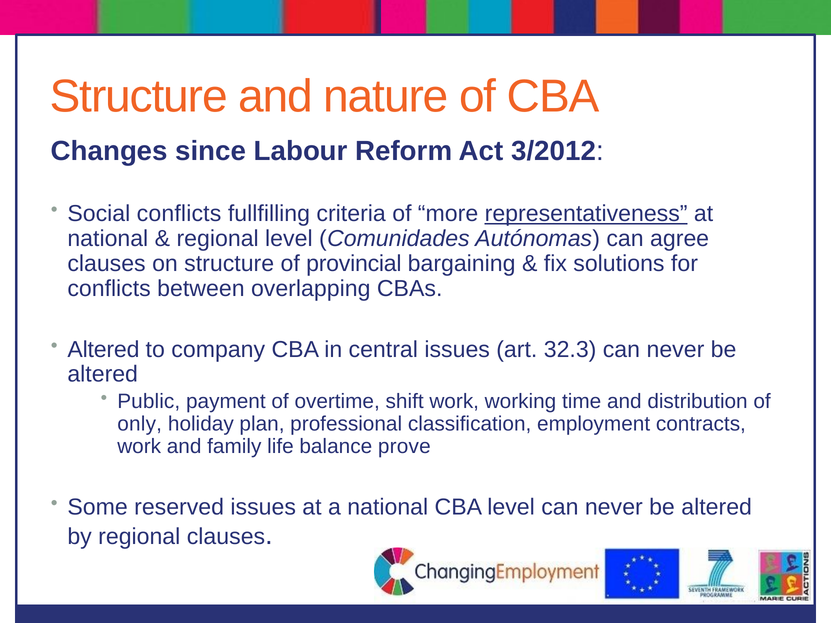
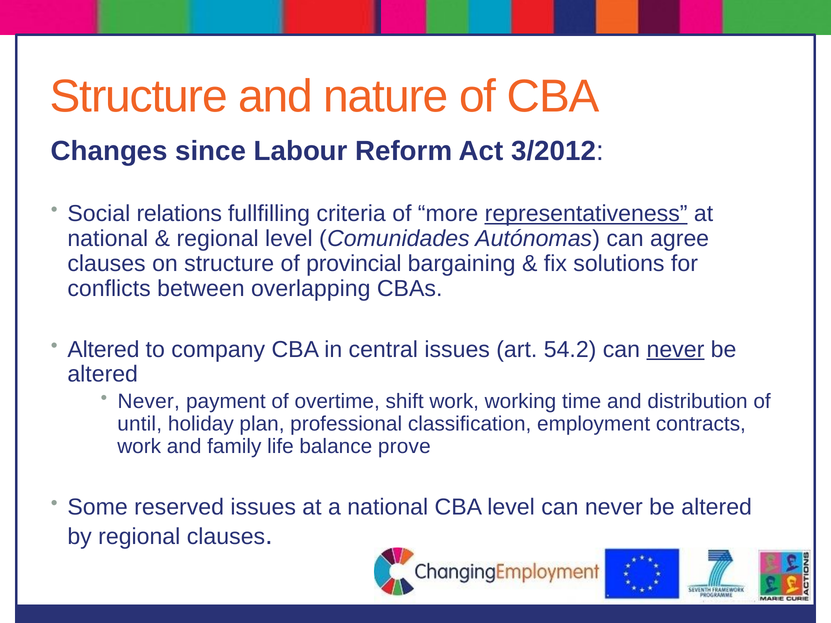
Social conflicts: conflicts -> relations (179, 214)
32.3: 32.3 -> 54.2 (570, 350)
never underline: none -> present (675, 350)
Public: Public -> Never (149, 402)
only: only -> until (140, 424)
